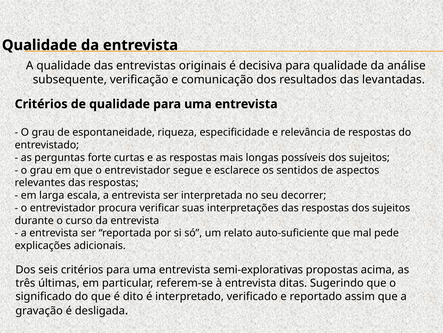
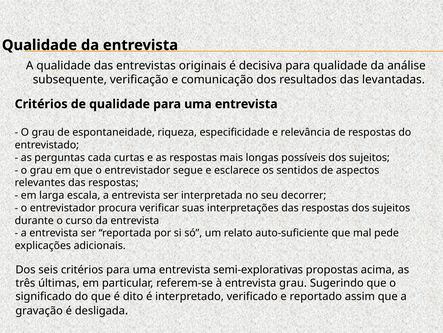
forte: forte -> cada (99, 157)
entrevista ditas: ditas -> grau (293, 282)
